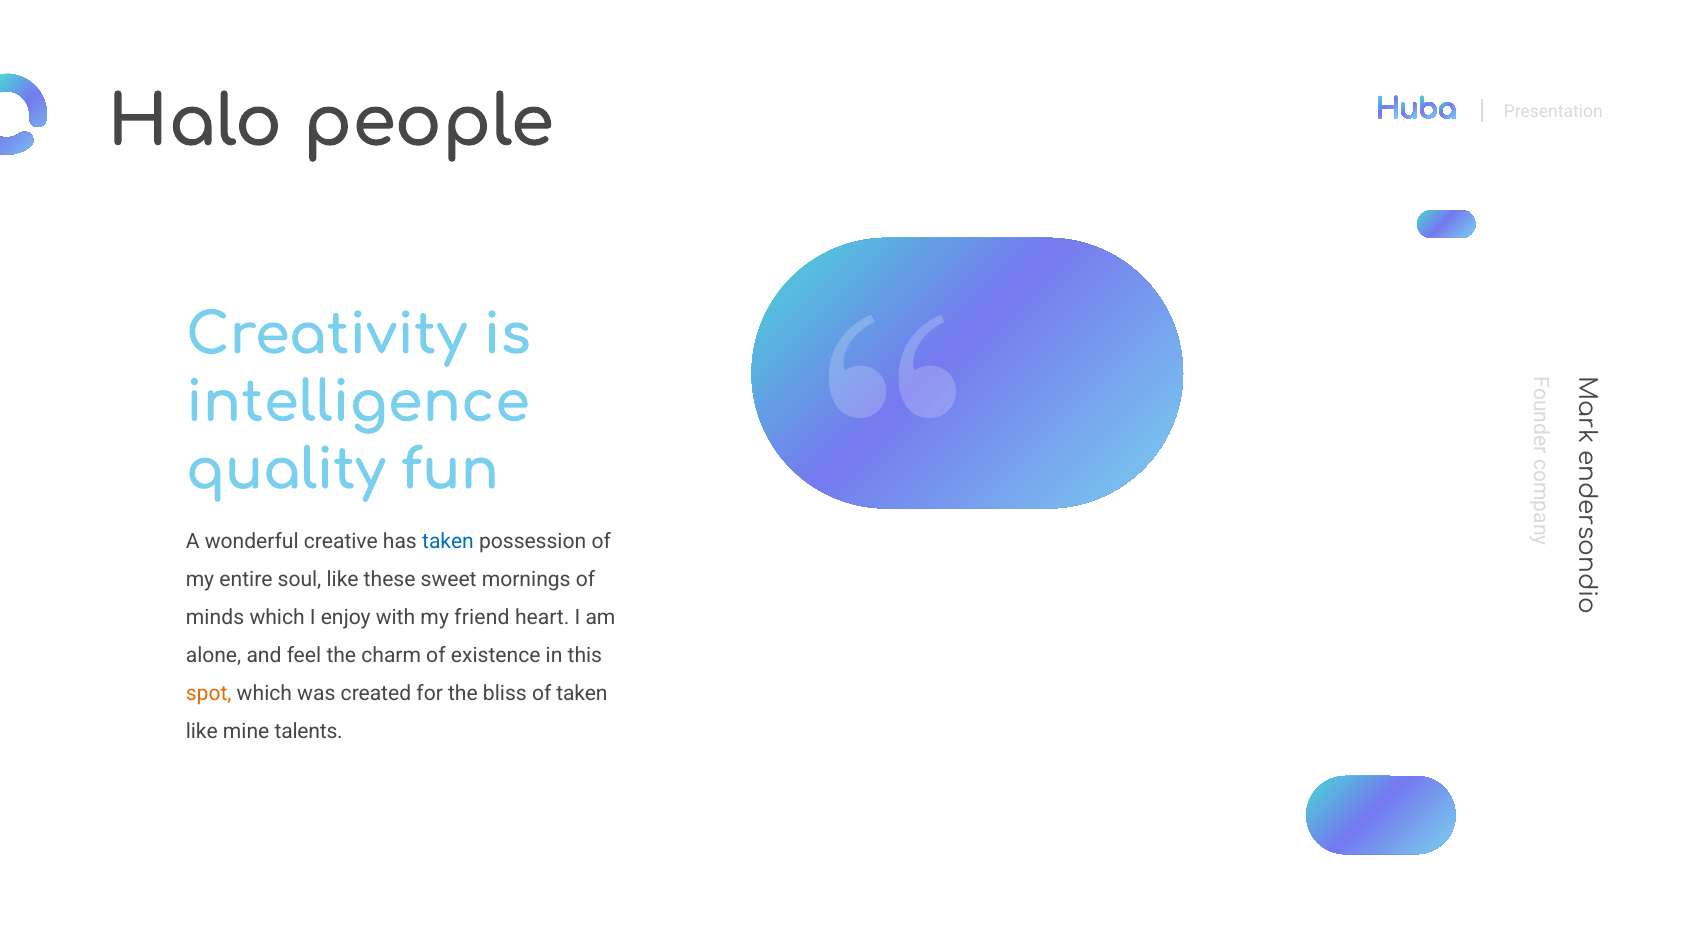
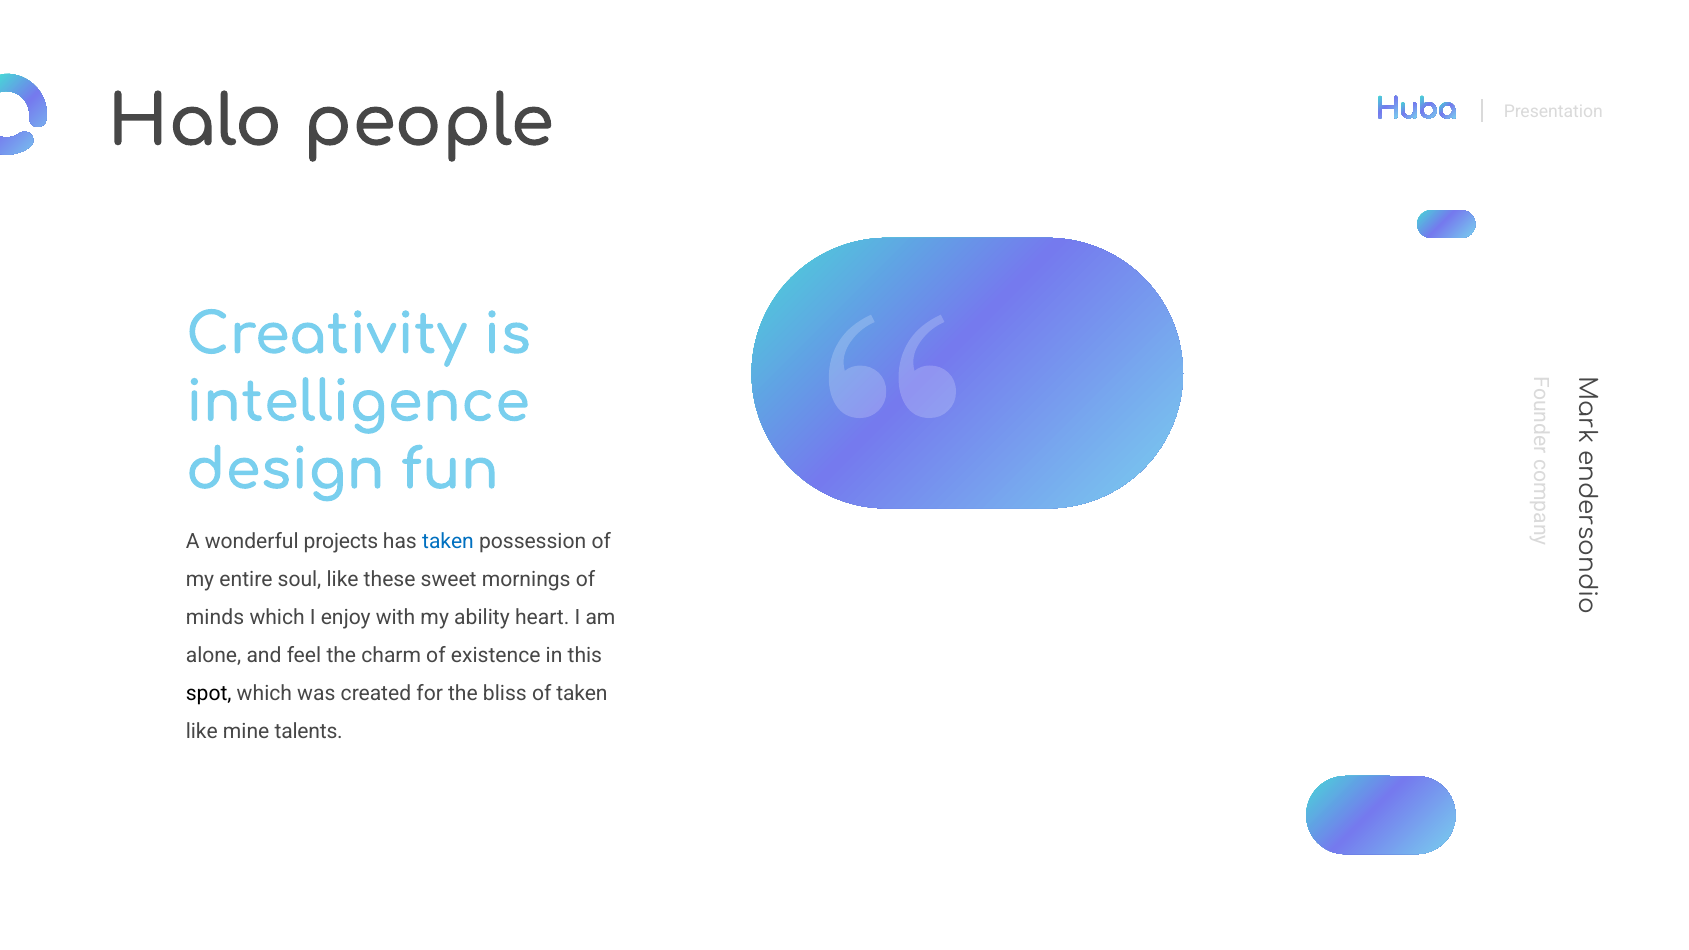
quality: quality -> design (285, 470)
creative: creative -> projects (341, 541)
friend: friend -> ability (482, 617)
spot colour: orange -> black (209, 693)
